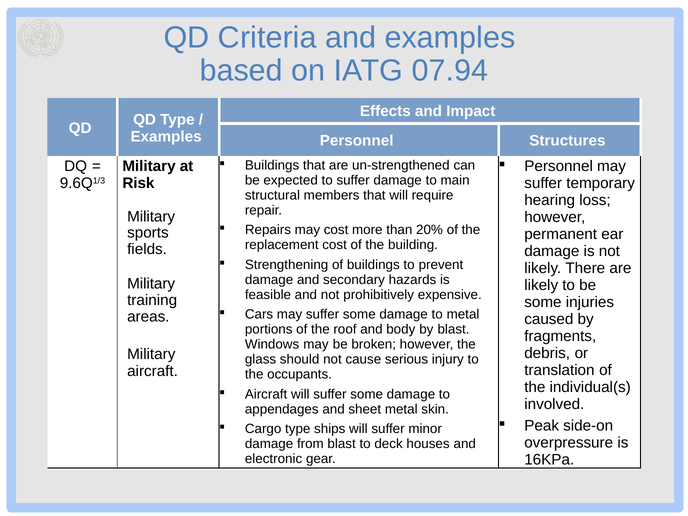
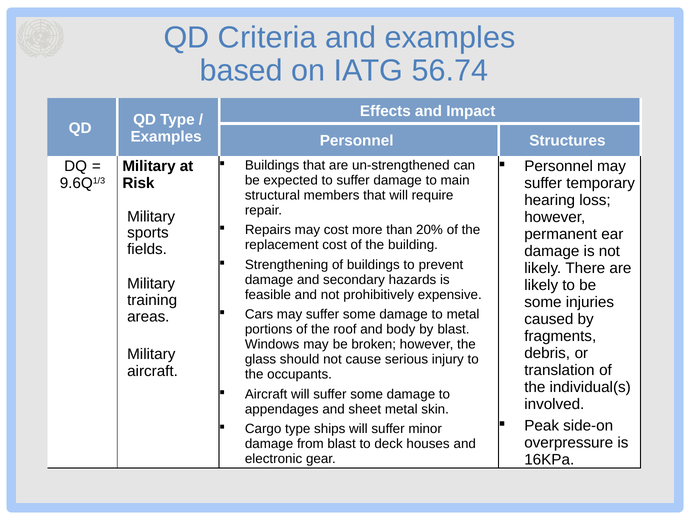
07.94: 07.94 -> 56.74 (450, 71)
